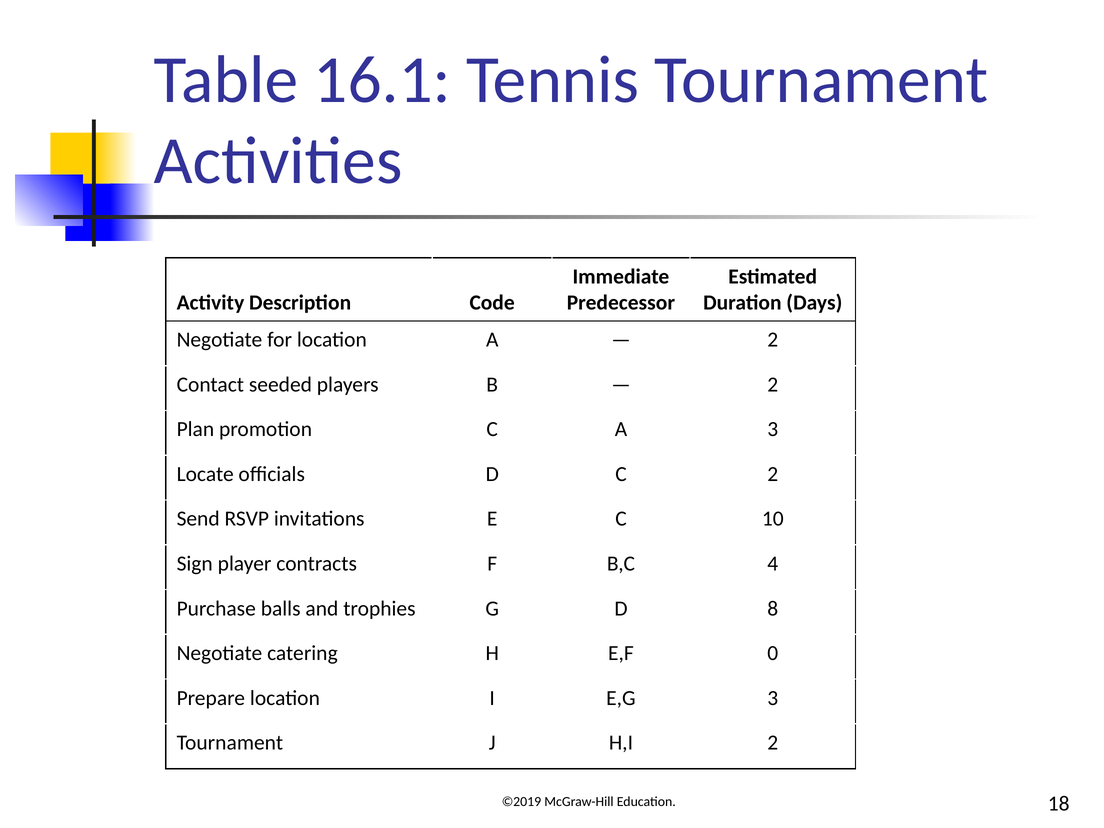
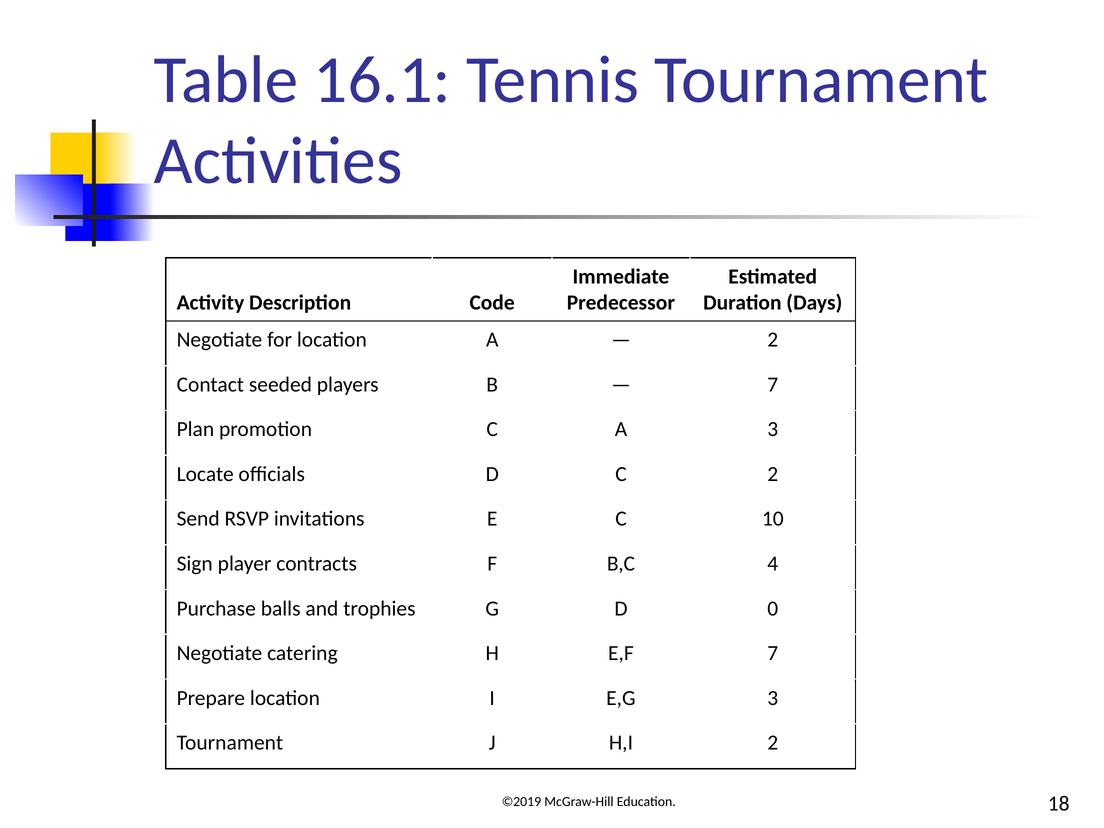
2: 2 -> 7 (773, 385)
8: 8 -> 0 (773, 608)
E,F 0: 0 -> 7 (773, 653)
